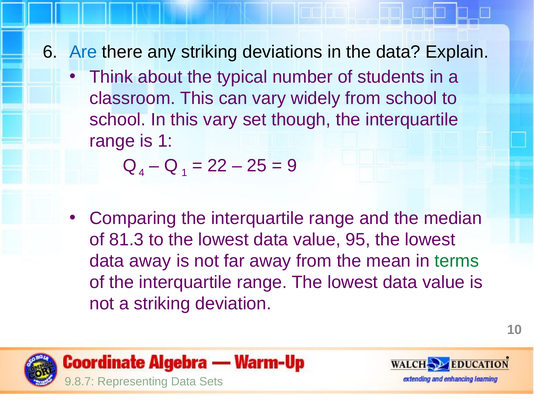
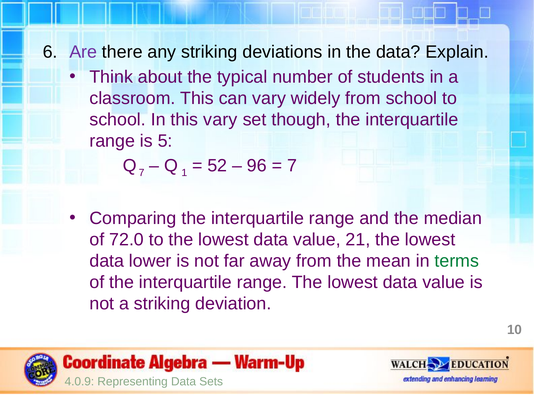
Are colour: blue -> purple (83, 52)
is 1: 1 -> 5 (165, 141)
Q 4: 4 -> 7 (142, 173)
22: 22 -> 52 (217, 166)
25: 25 -> 96 (257, 166)
9: 9 -> 7 (292, 166)
81.3: 81.3 -> 72.0 (127, 240)
95: 95 -> 21 (358, 240)
data away: away -> lower (150, 261)
9.8.7: 9.8.7 -> 4.0.9 (79, 382)
